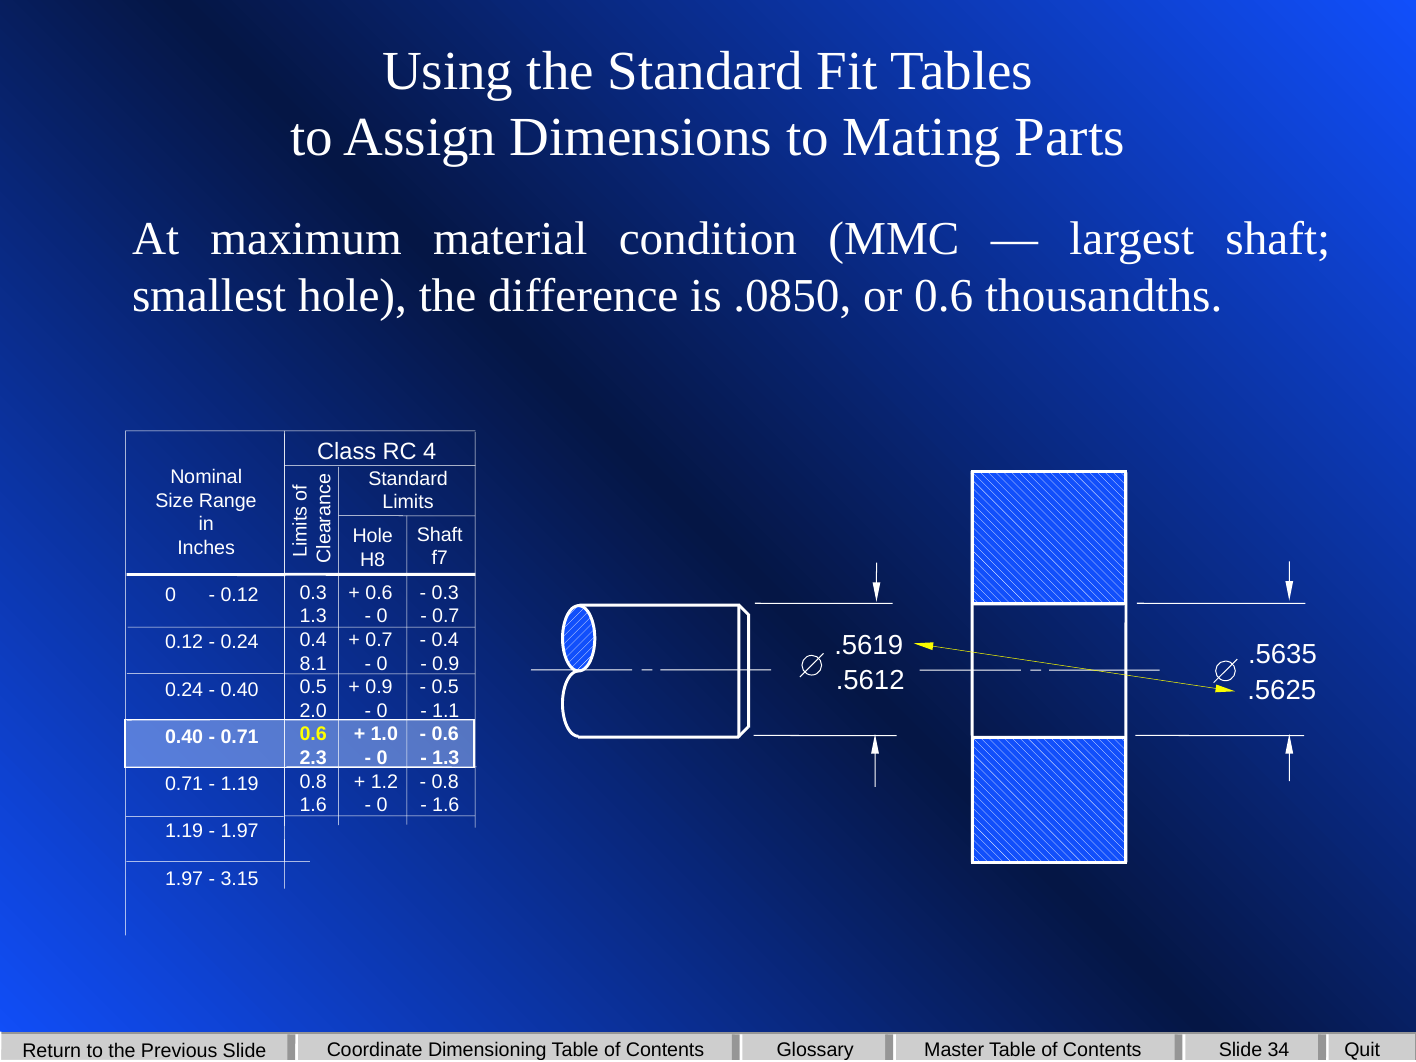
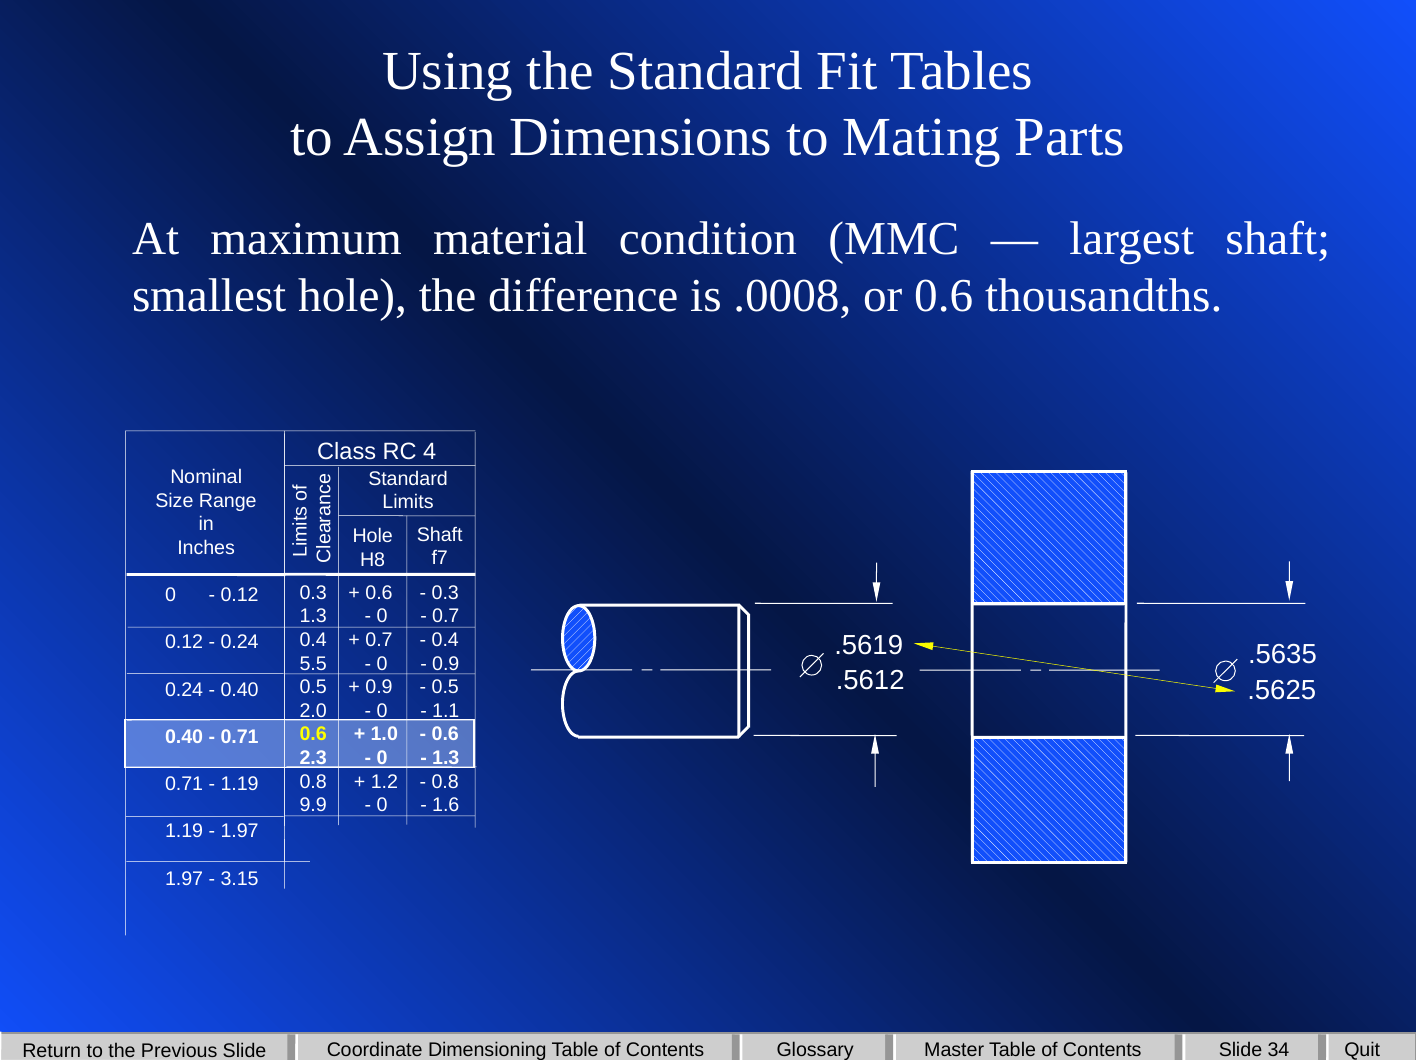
.0850: .0850 -> .0008 (792, 296)
8.1: 8.1 -> 5.5 (313, 664)
1.6: 1.6 -> 9.9 (313, 805)
